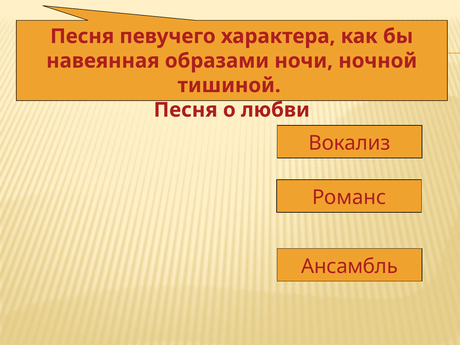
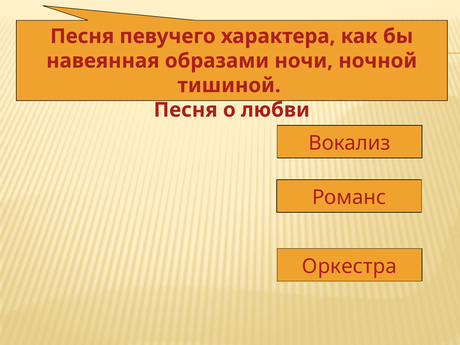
Ансамбль: Ансамбль -> Оркестра (349, 266)
